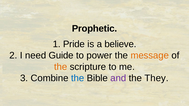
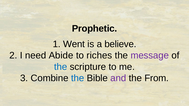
Pride: Pride -> Went (74, 44)
Guide: Guide -> Abide (61, 56)
power: power -> riches (99, 56)
message colour: orange -> purple (150, 56)
the colour: orange -> blue (61, 67)
They: They -> From (157, 78)
